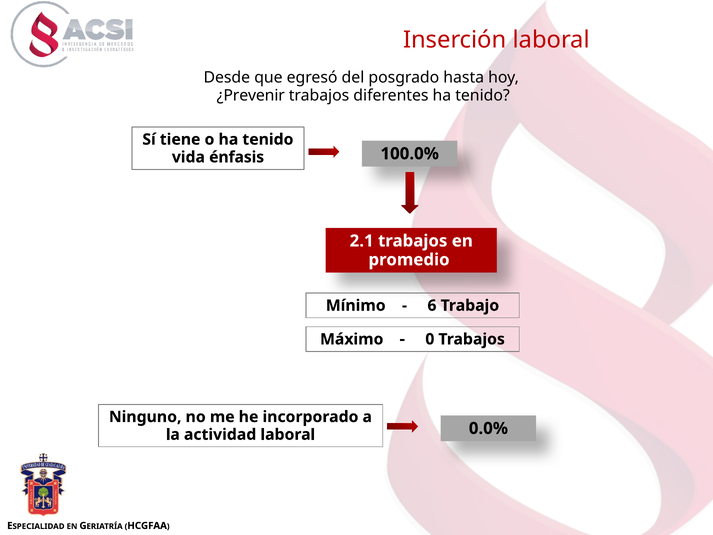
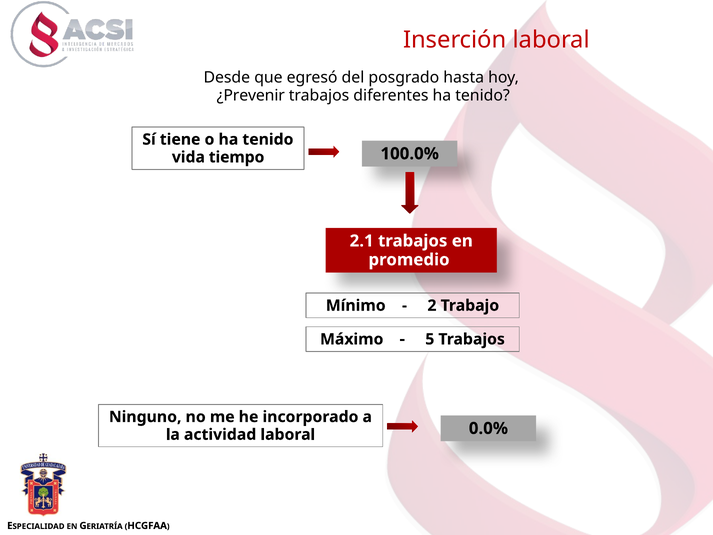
énfasis: énfasis -> tiempo (237, 157)
6: 6 -> 2 (432, 305)
0: 0 -> 5 (430, 339)
